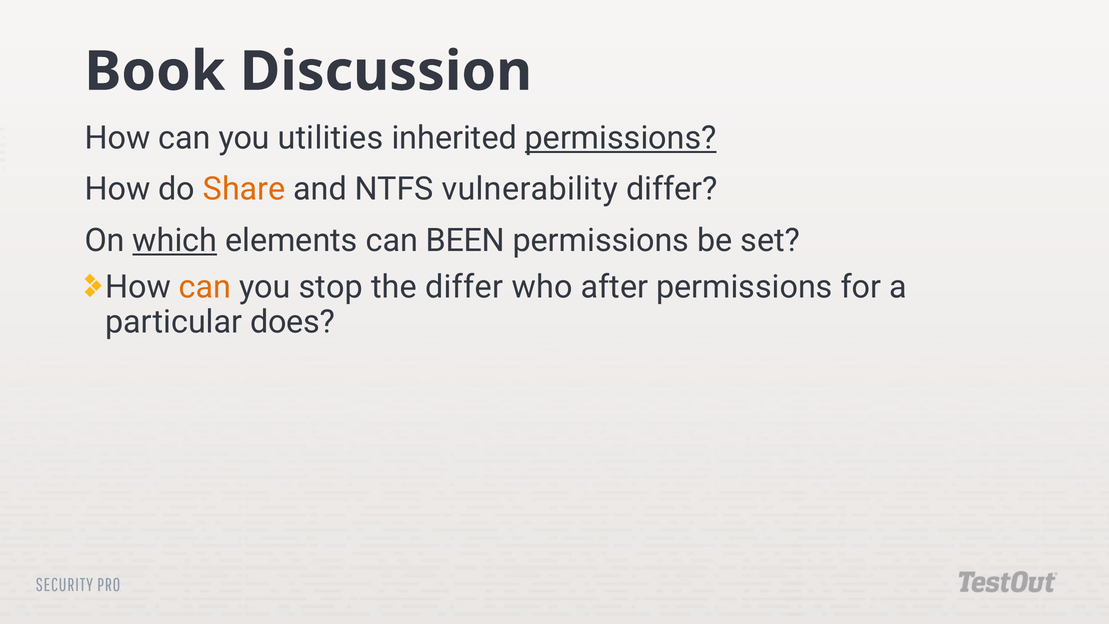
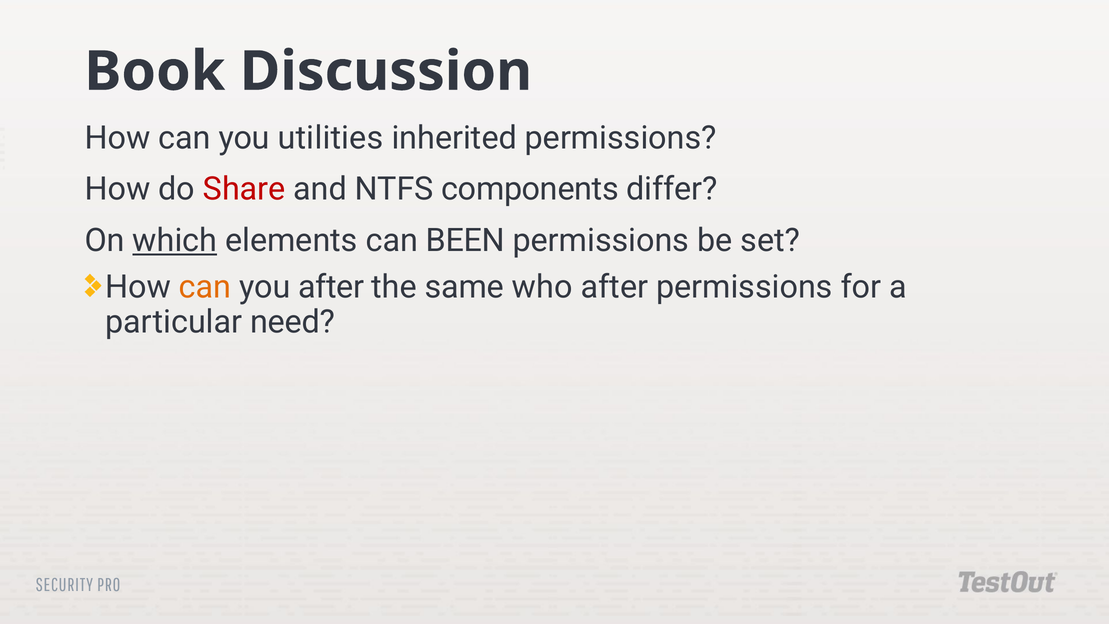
permissions underline: present -> none (621, 138)
Share colour: orange -> red (244, 189)
vulnerability: vulnerability -> components (530, 189)
you stop: stop -> after (331, 287)
the differ: differ -> same (464, 287)
does: does -> need (293, 322)
